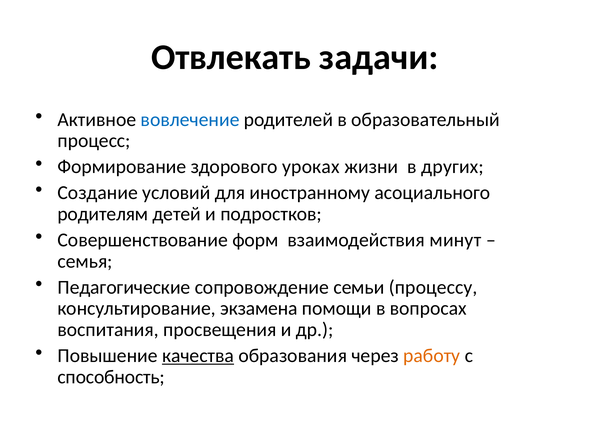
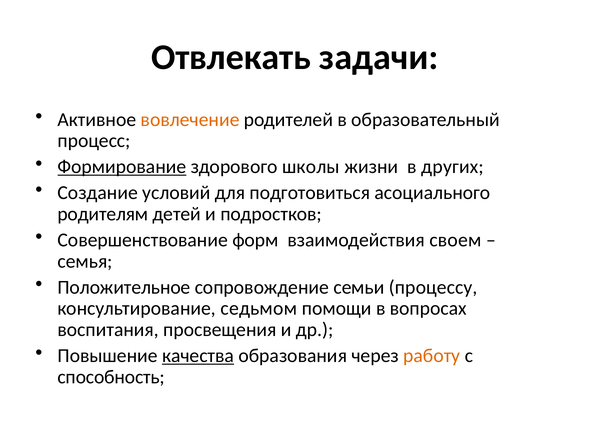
вовлечение colour: blue -> orange (190, 119)
Формирование underline: none -> present (122, 167)
уроках: уроках -> школы (311, 167)
иностранному: иностранному -> подготовиться (310, 193)
минут: минут -> своем (455, 240)
Педагогические: Педагогические -> Положительное (124, 287)
экзамена: экзамена -> седьмом (259, 308)
